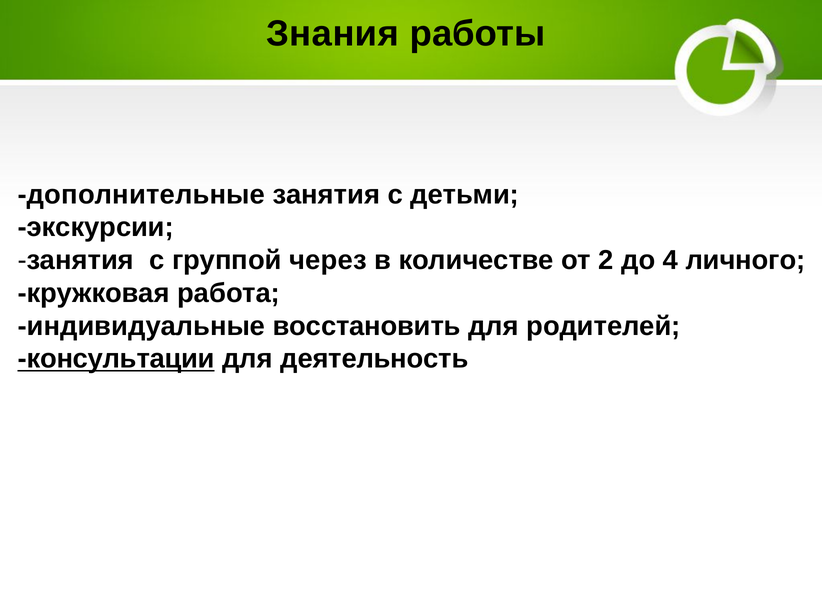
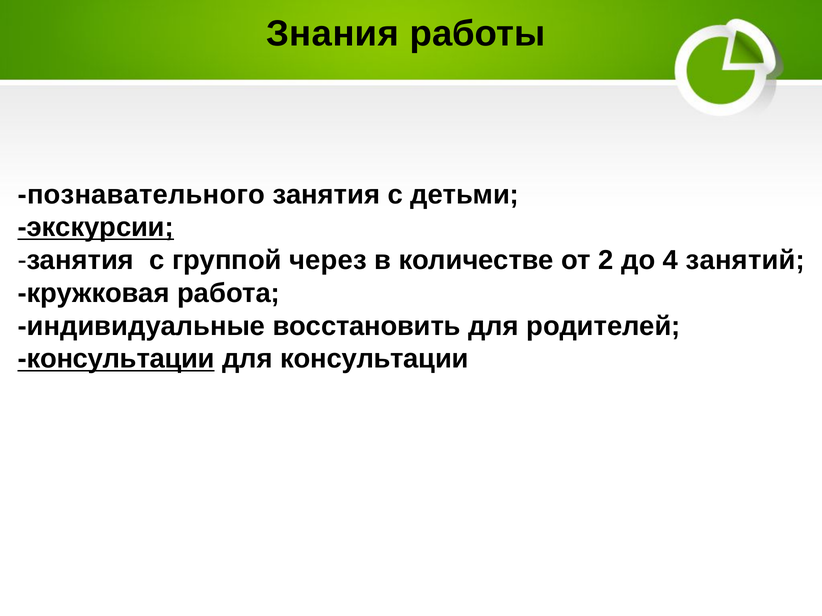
дополнительные: дополнительные -> познавательного (141, 195)
экскурсии underline: none -> present (96, 228)
личного: личного -> занятий (745, 260)
для деятельность: деятельность -> консультации (374, 359)
